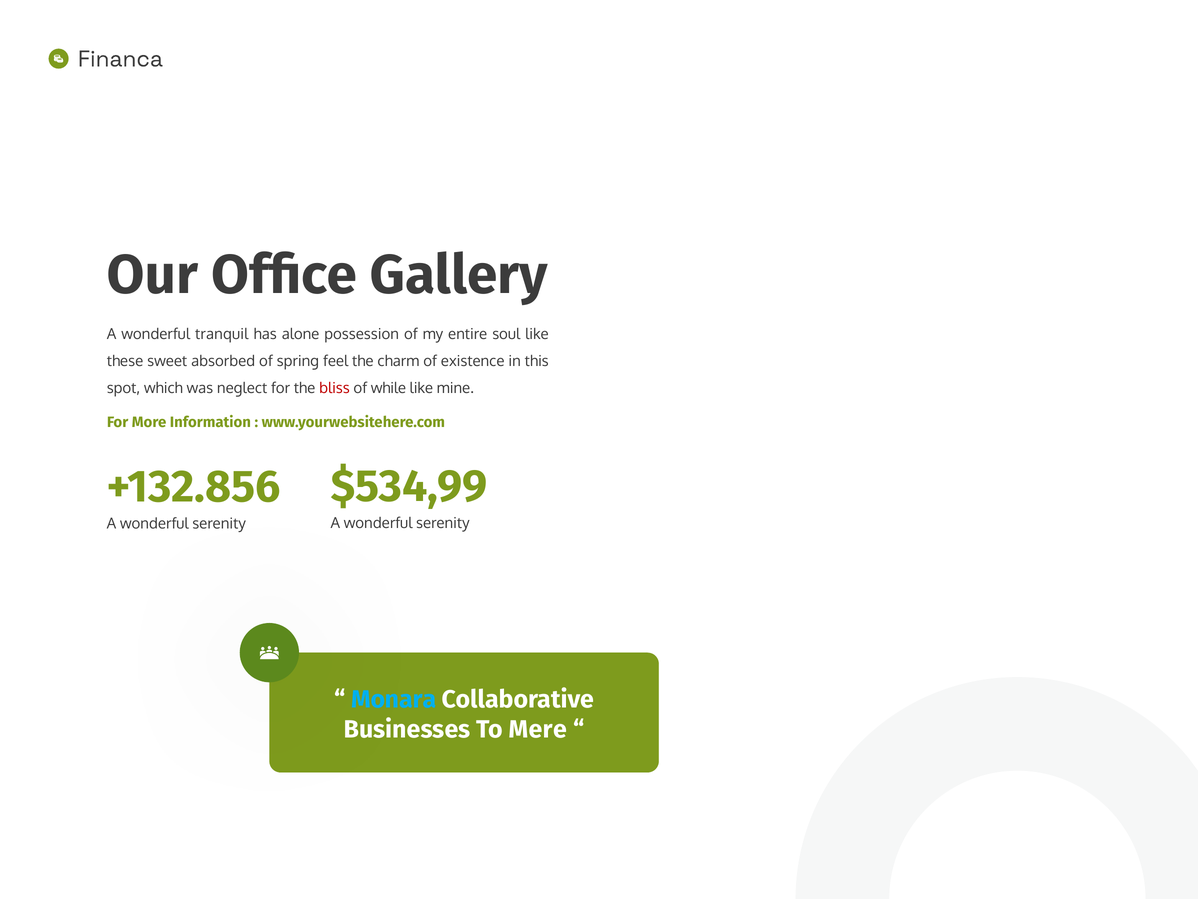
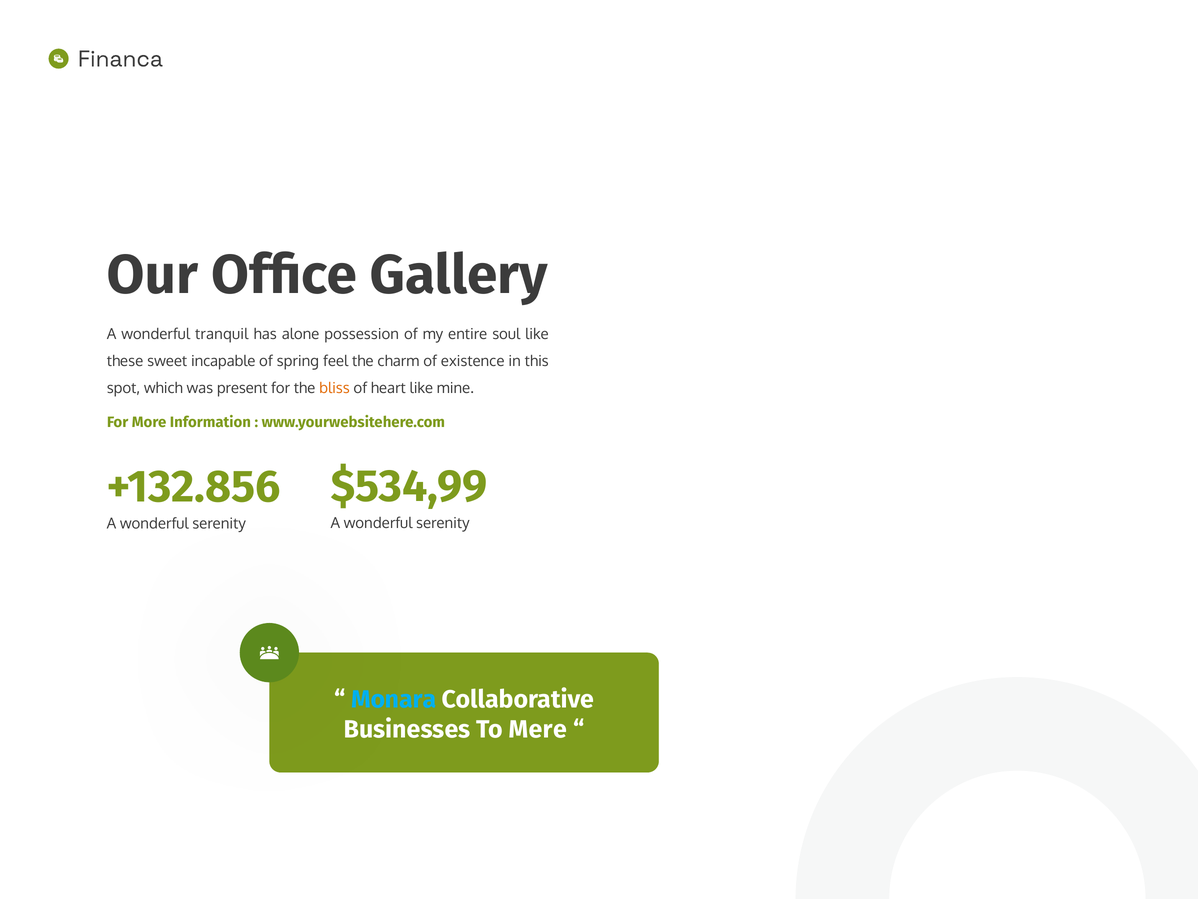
absorbed: absorbed -> incapable (223, 361)
neglect: neglect -> present (242, 388)
bliss colour: red -> orange (334, 388)
while: while -> heart (388, 388)
